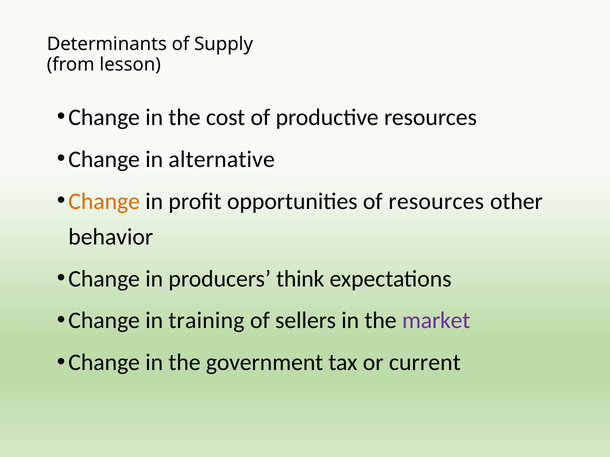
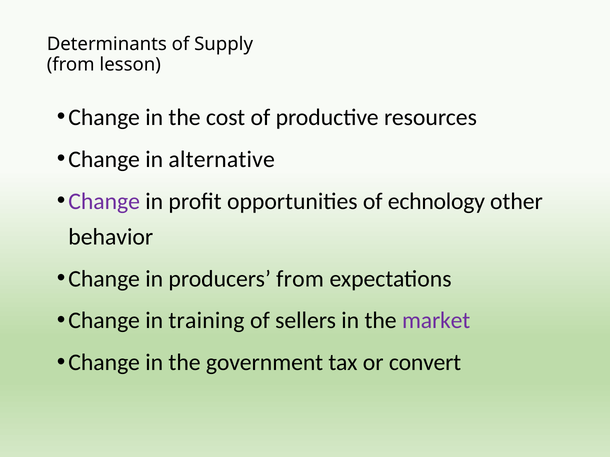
Change colour: orange -> purple (104, 201)
of resources: resources -> echnology (436, 201)
producers think: think -> from (300, 279)
current: current -> convert (425, 363)
